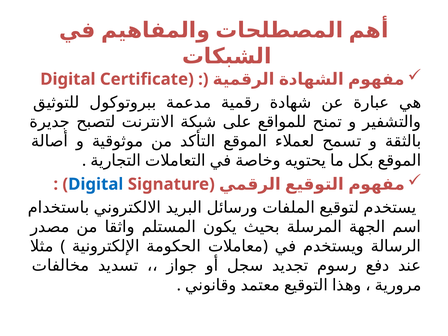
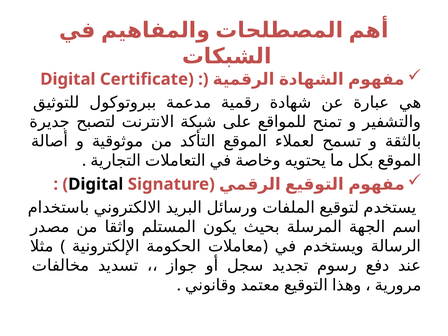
Digital colour: blue -> black (96, 184)
